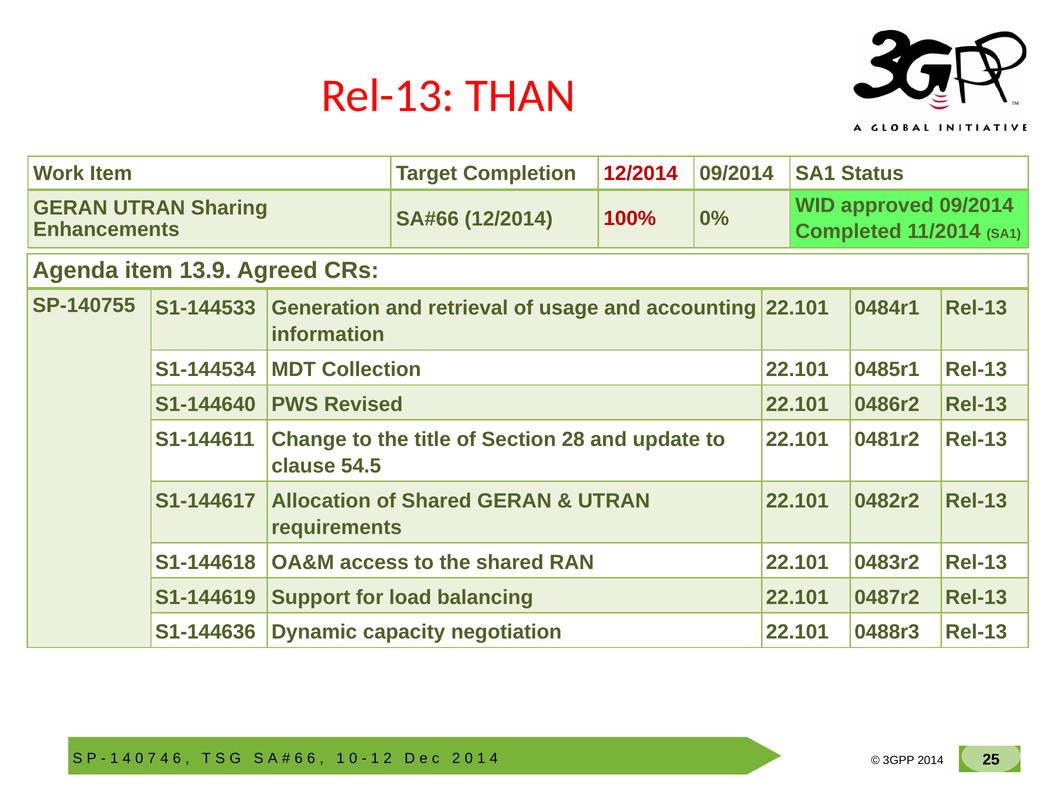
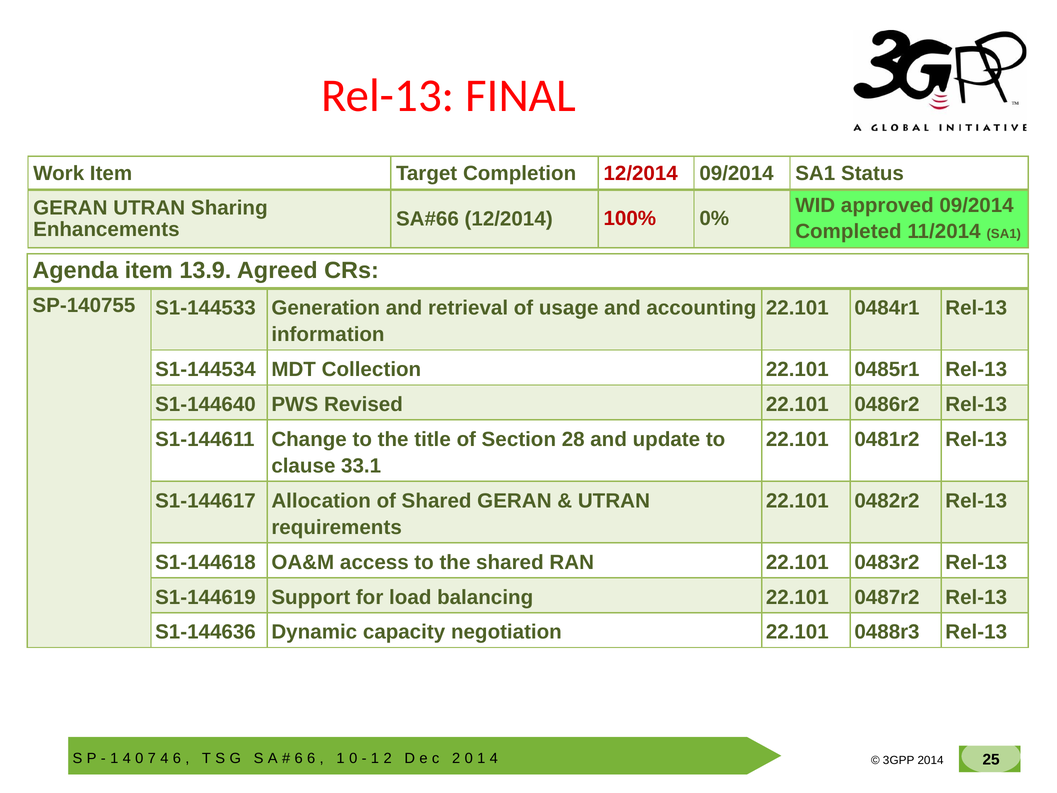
THAN: THAN -> FINAL (520, 96)
54.5: 54.5 -> 33.1 (361, 466)
